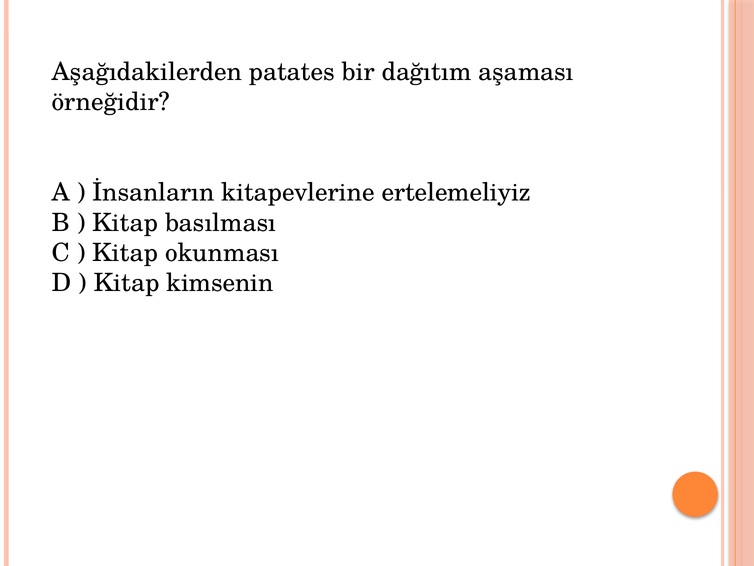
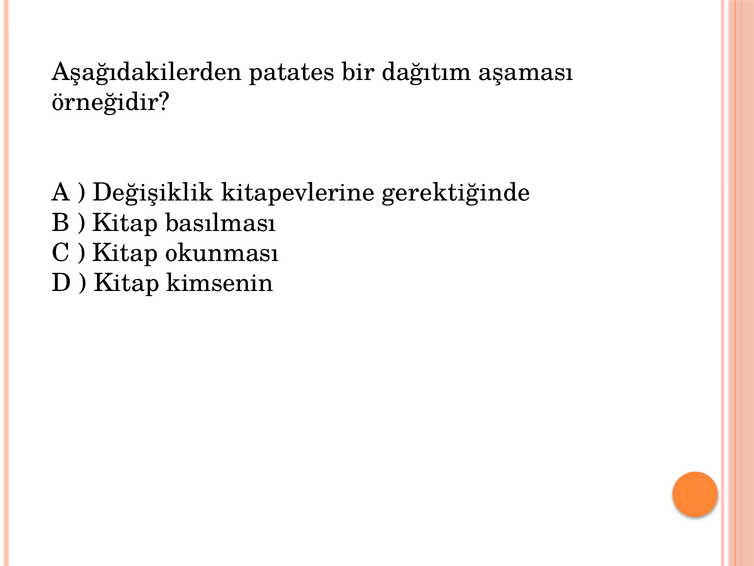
İnsanların: İnsanların -> Değişiklik (153, 192)
ertelemeliyiz: ertelemeliyiz -> gerektiğinde (456, 192)
